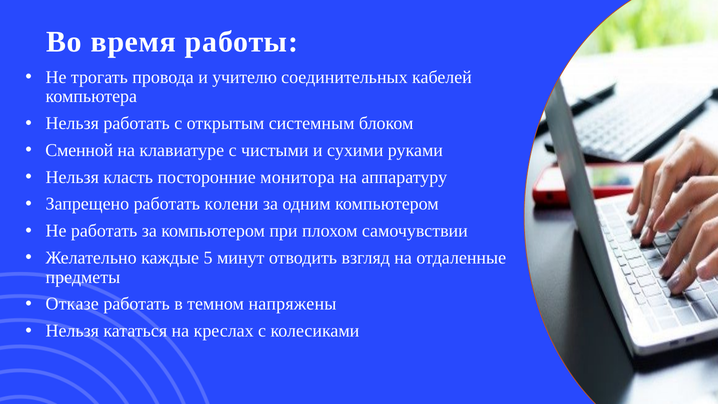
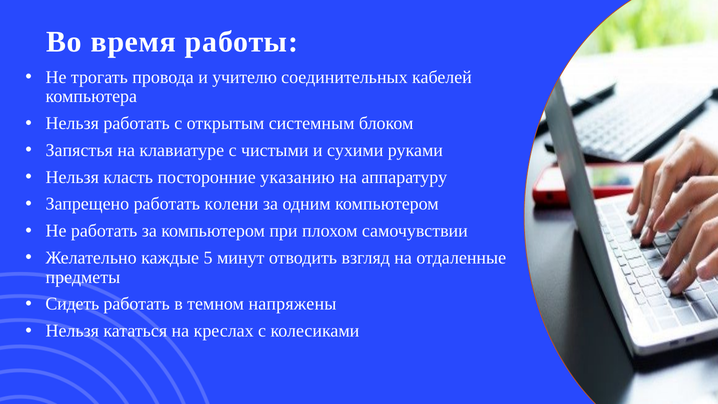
Сменной: Сменной -> Запястья (79, 150)
монитора: монитора -> указанию (297, 177)
Отказе: Отказе -> Сидеть (72, 304)
